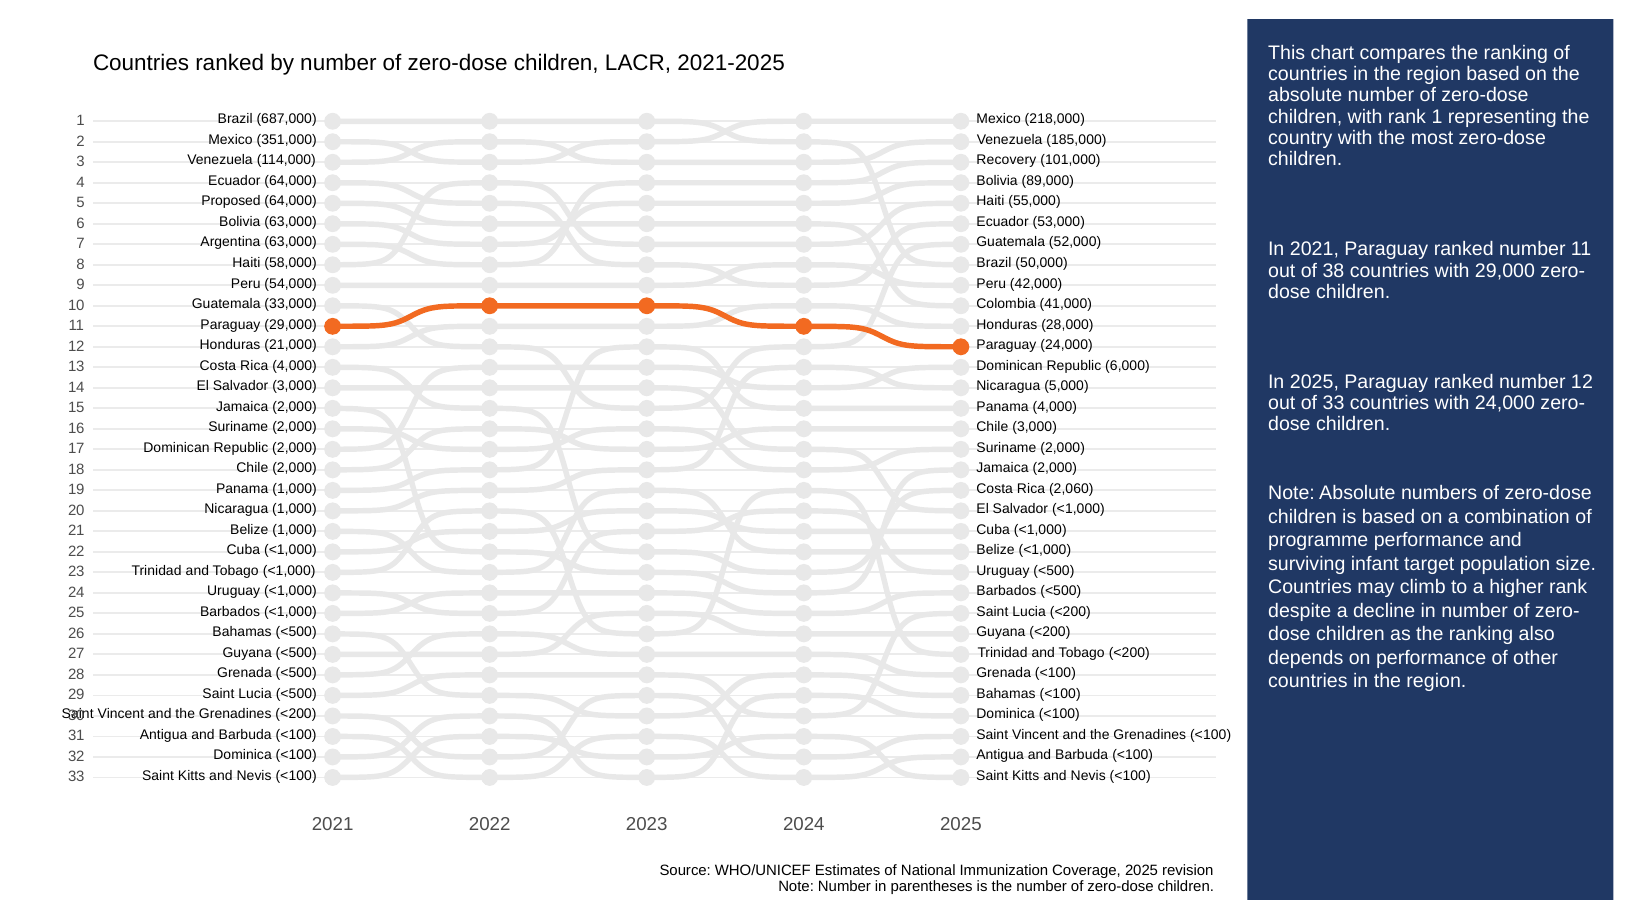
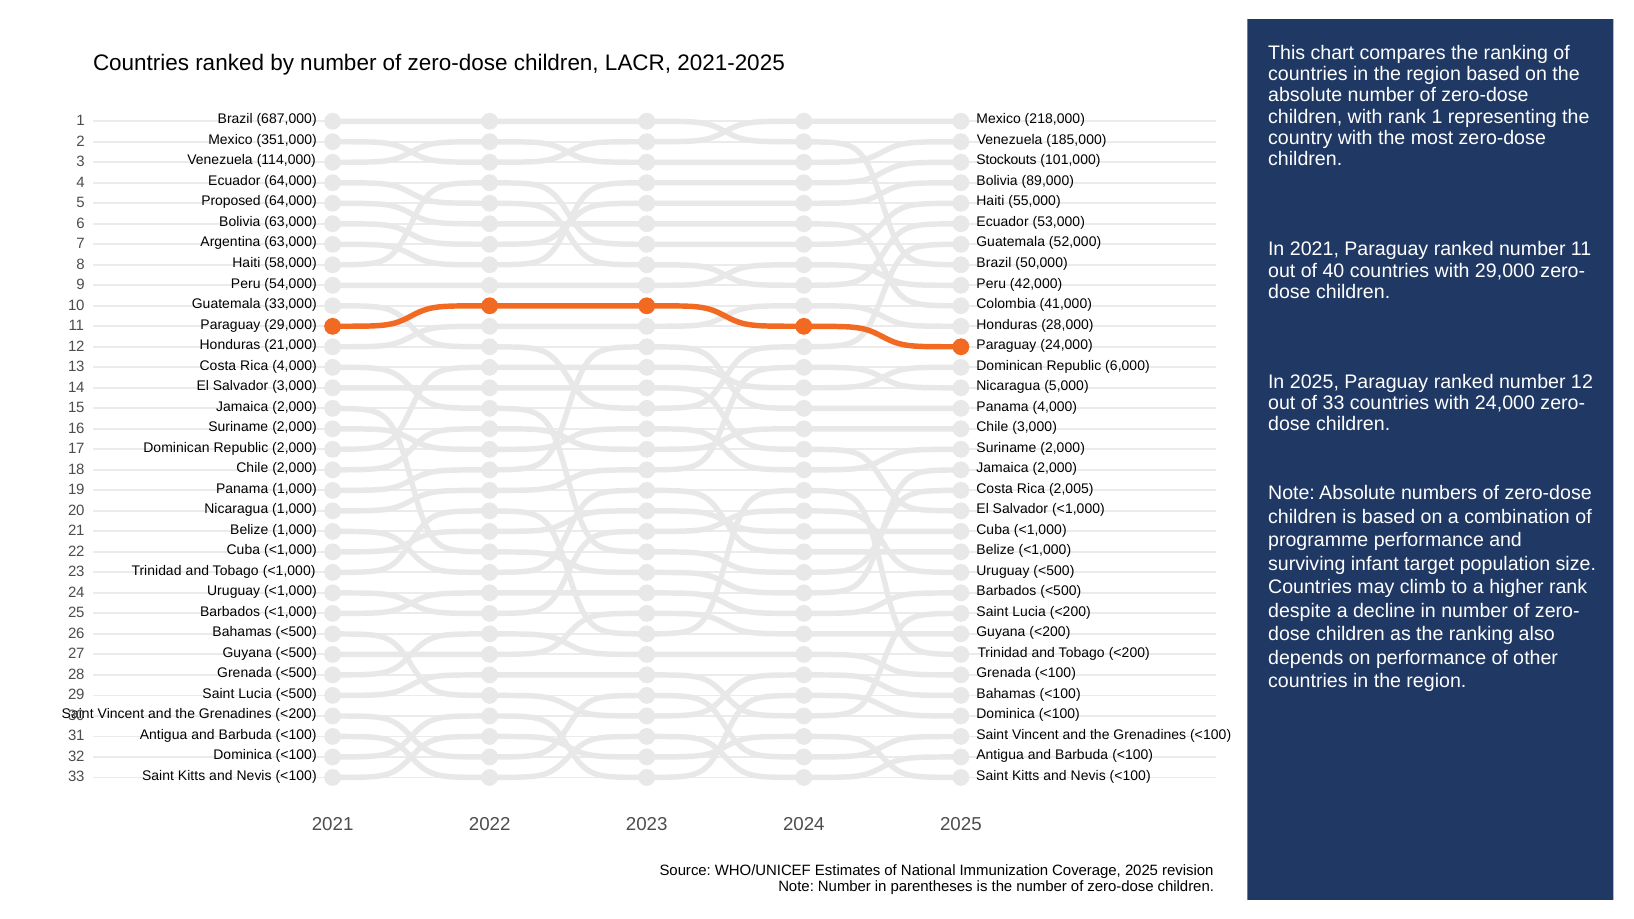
Recovery: Recovery -> Stockouts (1007, 160)
38: 38 -> 40 (1333, 271)
2,060: 2,060 -> 2,005 (1071, 489)
